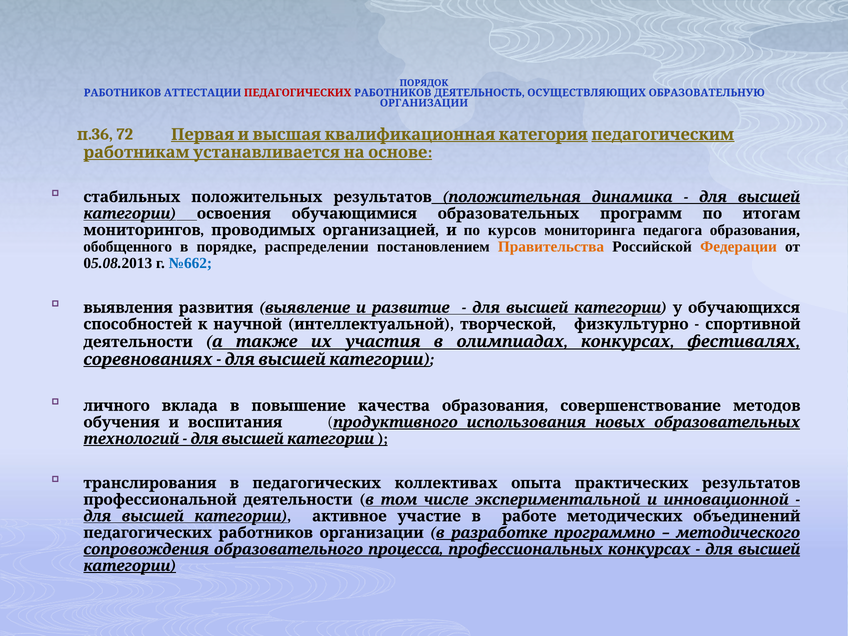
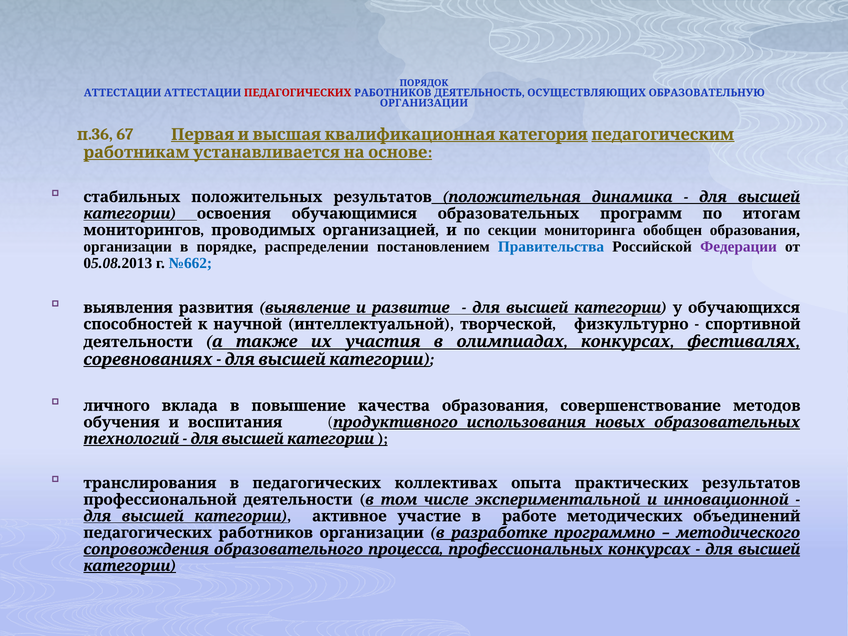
РАБОТНИКОВ: РАБОТНИКОВ -> АТТЕСТАЦИИ (123, 93)
72: 72 -> 67 (125, 134)
курсов: курсов -> секции (512, 230)
педагога: педагога -> обобщен (673, 230)
обобщенного: обобщенного -> организации (128, 247)
Правительства colour: orange -> blue (551, 247)
Федерации colour: orange -> purple (739, 247)
